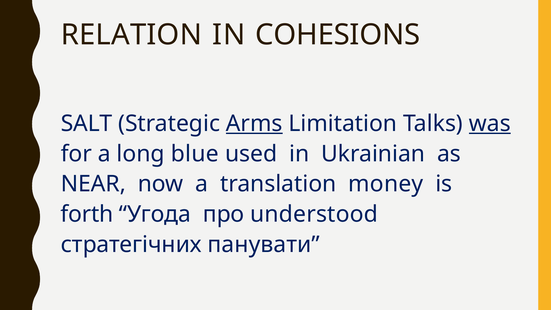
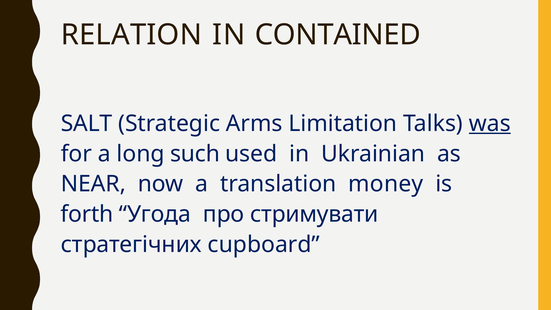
COHESIONS: COHESIONS -> CONTAINED (338, 35)
Arms underline: present -> none (254, 123)
blue: blue -> such (195, 154)
understood: understood -> стримувати (314, 214)
панувати: панувати -> cupboard (264, 245)
